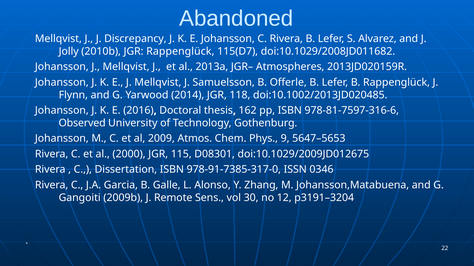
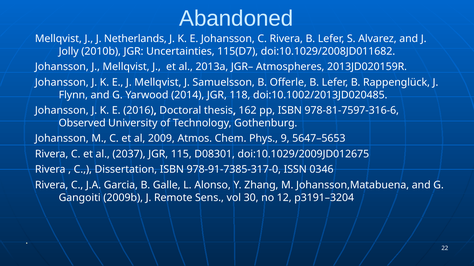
Discrepancy: Discrepancy -> Netherlands (135, 39)
JGR Rappenglück: Rappenglück -> Uncertainties (180, 51)
2000: 2000 -> 2037 (129, 154)
